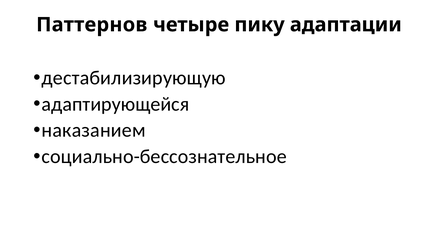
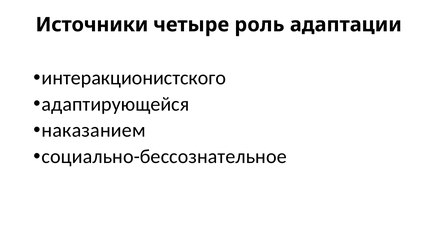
Паттернов: Паттернов -> Источники (92, 25)
пику: пику -> роль (259, 25)
дестабилизирующую: дестабилизирующую -> интеракционистского (134, 78)
